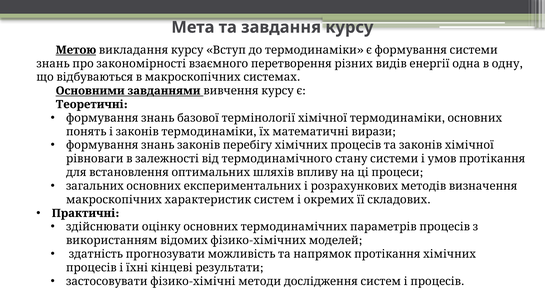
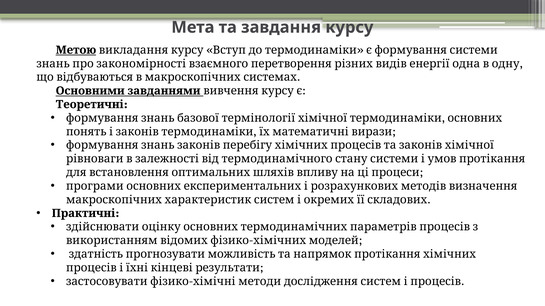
загальних: загальних -> програми (95, 186)
